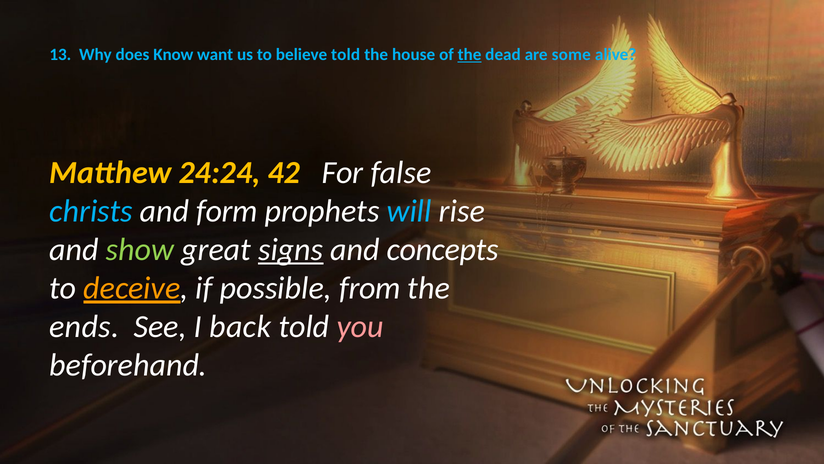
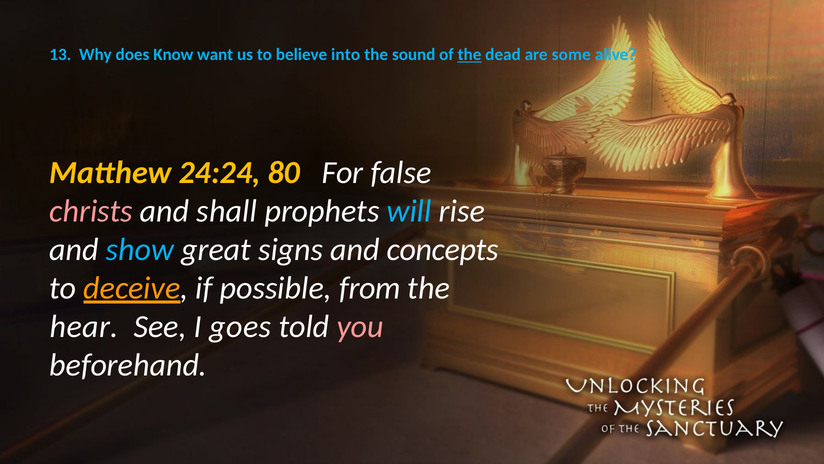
believe told: told -> into (346, 55)
house: house -> sound (414, 55)
42: 42 -> 80 (284, 173)
christs colour: light blue -> pink (91, 211)
form: form -> shall (227, 211)
show colour: light green -> light blue (140, 250)
signs underline: present -> none (291, 250)
ends: ends -> hear (84, 326)
back: back -> goes (240, 326)
